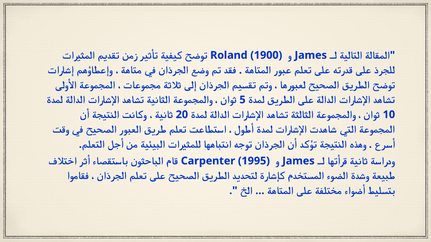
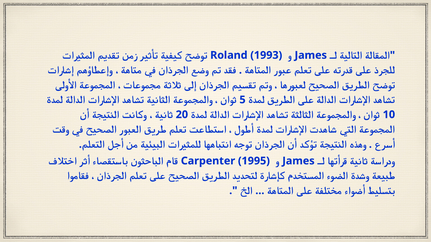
1900: 1900 -> 1993 (266, 55)
